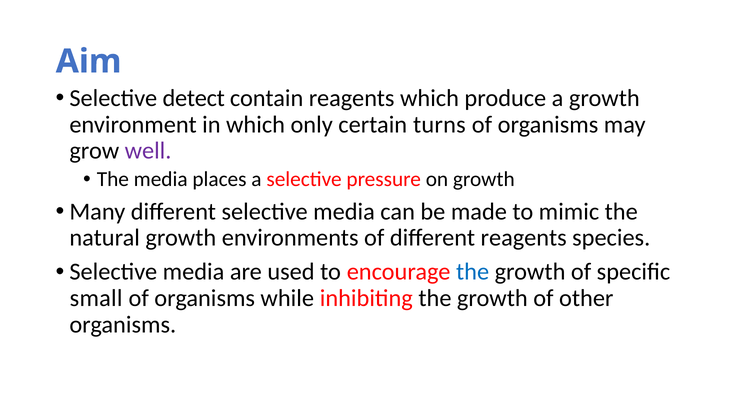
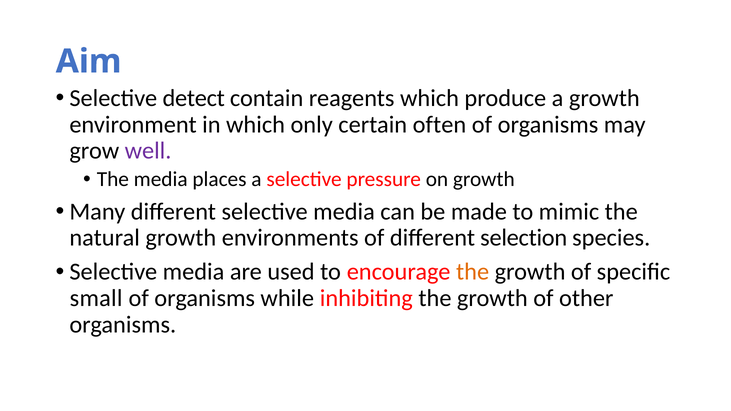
turns: turns -> often (439, 125)
different reagents: reagents -> selection (524, 238)
the colour: blue -> orange (473, 272)
